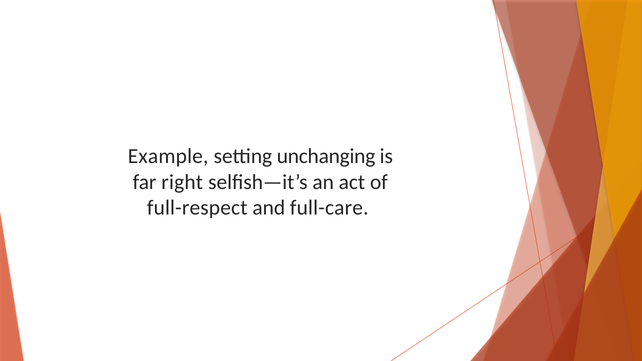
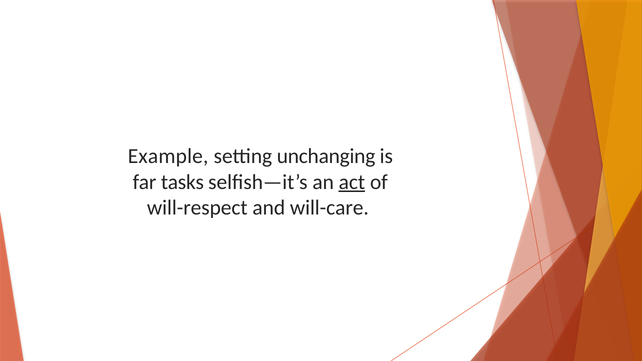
right: right -> tasks (182, 182)
act underline: none -> present (352, 182)
full-respect: full-respect -> will-respect (197, 208)
full-care: full-care -> will-care (329, 208)
